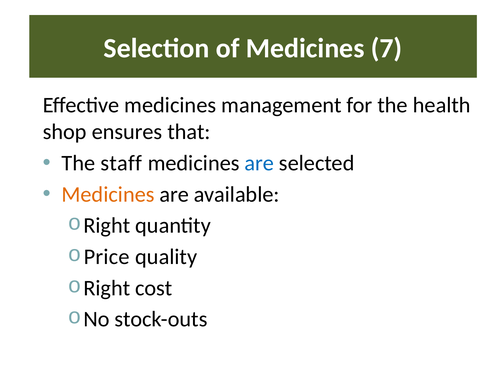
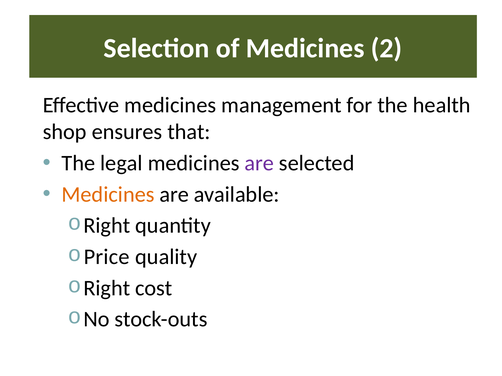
7: 7 -> 2 (386, 48)
staff: staff -> legal (121, 163)
are colour: blue -> purple (259, 163)
